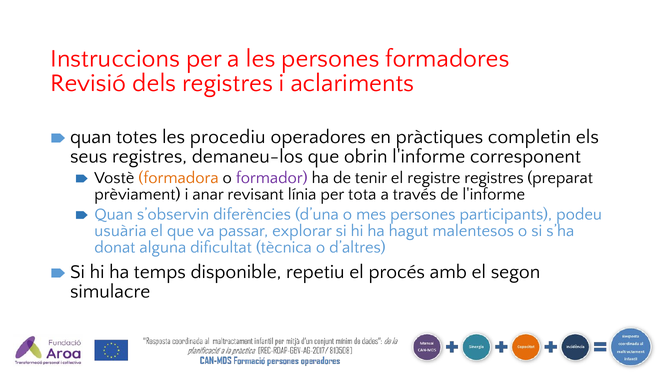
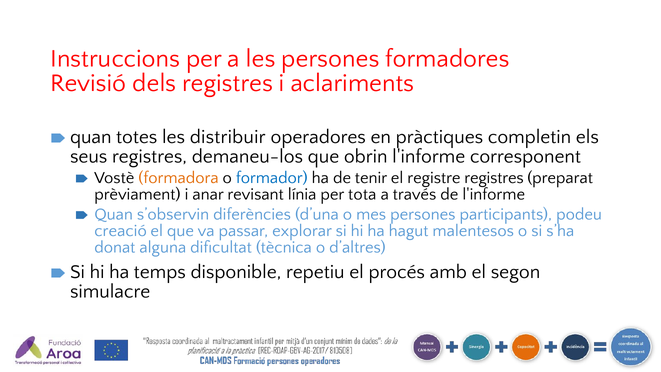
procediu: procediu -> distribuir (228, 137)
formador colour: purple -> blue (272, 178)
usuària: usuària -> creació (121, 231)
